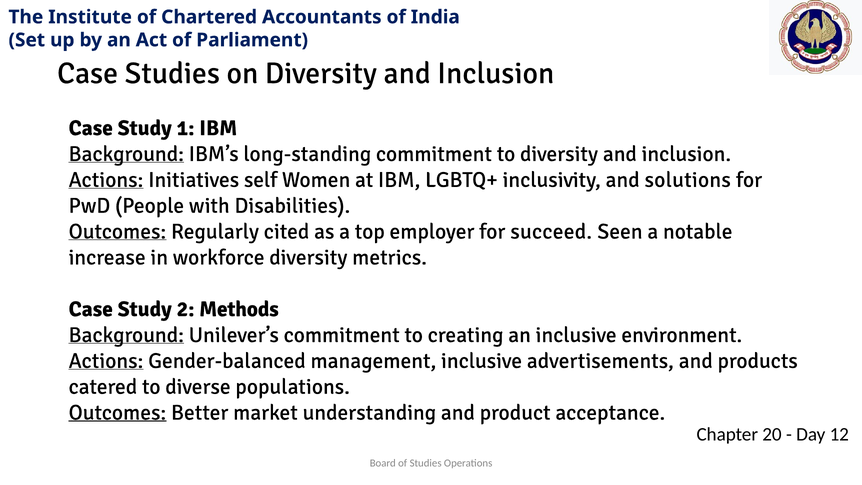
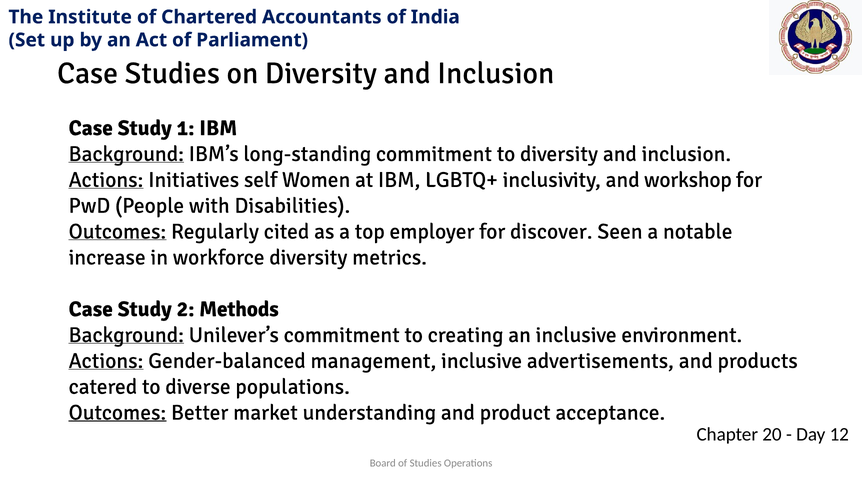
solutions: solutions -> workshop (688, 180)
succeed: succeed -> discover (551, 231)
